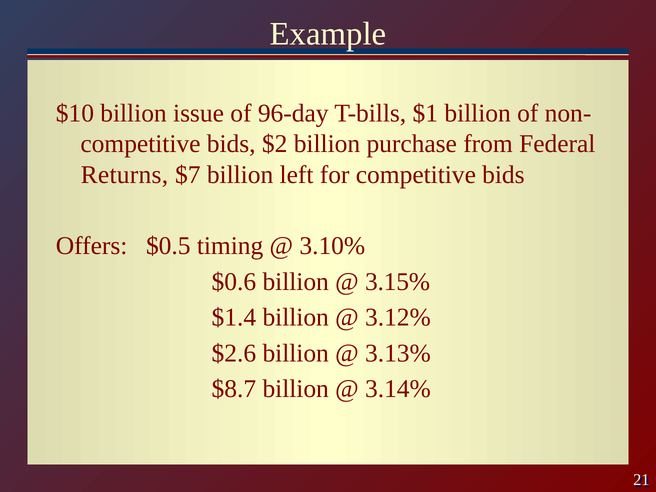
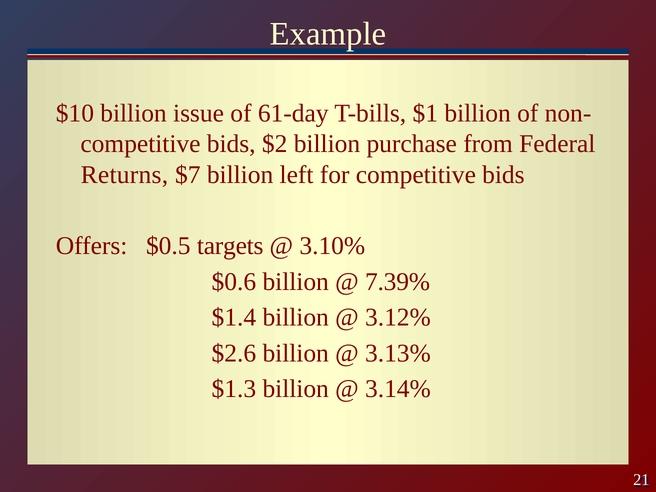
96-day: 96-day -> 61-day (293, 113)
timing: timing -> targets (230, 246)
3.15%: 3.15% -> 7.39% (398, 282)
$8.7: $8.7 -> $1.3 (234, 389)
